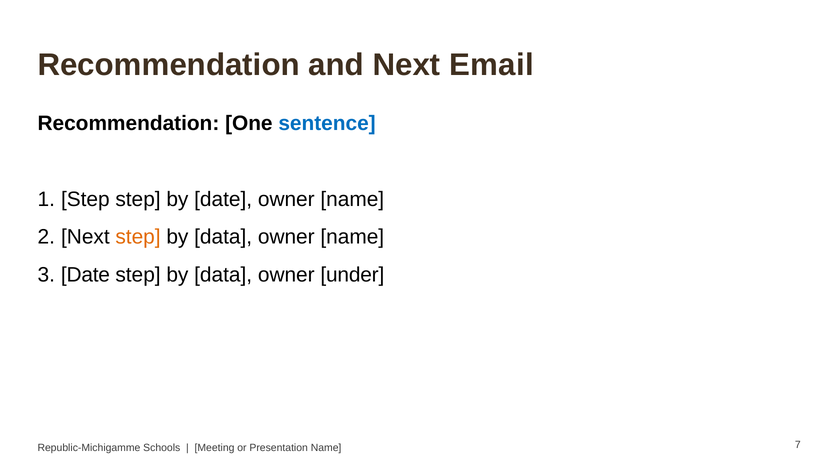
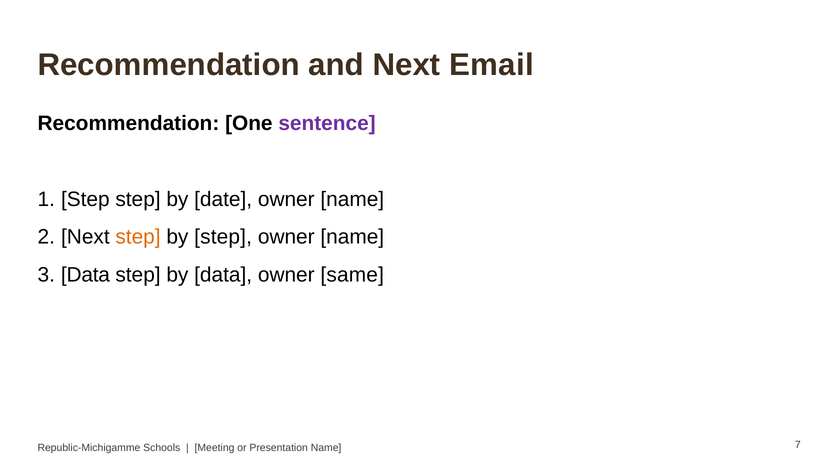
sentence colour: blue -> purple (327, 123)
data: data -> step (223, 237)
Date: Date -> Data (85, 275)
under: under -> same (352, 275)
